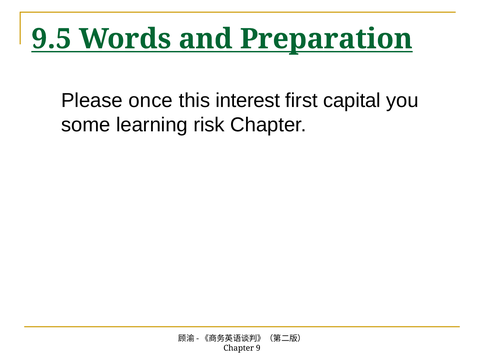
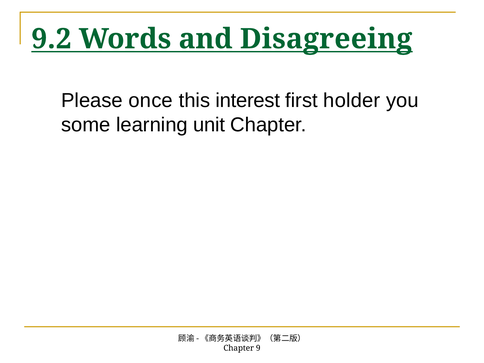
9.5: 9.5 -> 9.2 (51, 39)
Preparation: Preparation -> Disagreeing (326, 39)
capital: capital -> holder (352, 101)
risk: risk -> unit (209, 125)
